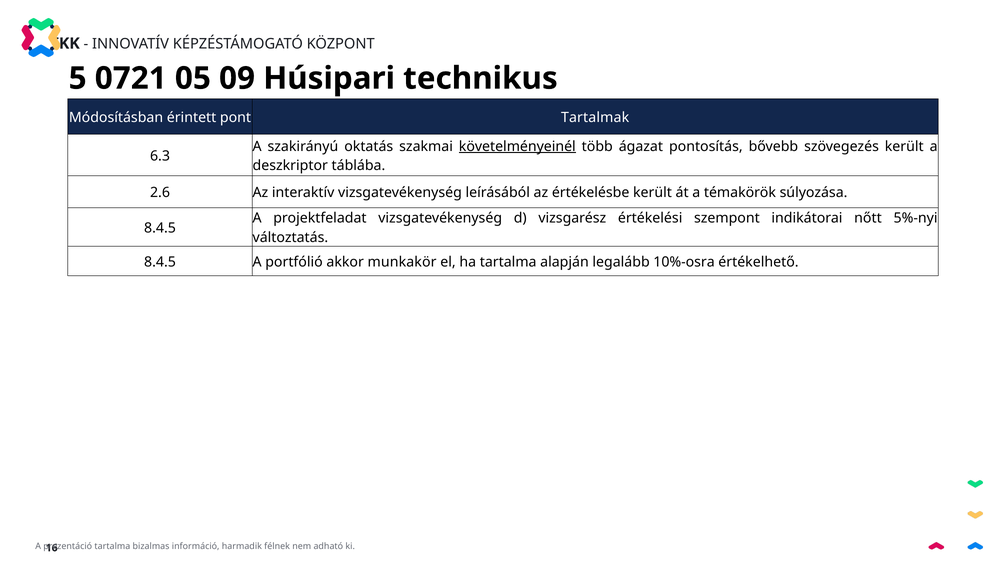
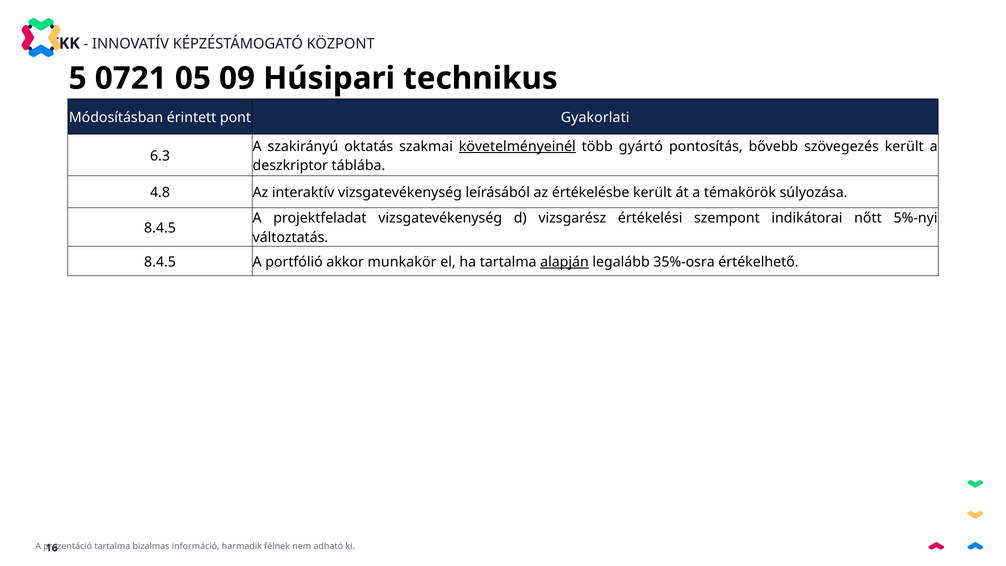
Tartalmak: Tartalmak -> Gyakorlati (595, 118)
ágazat: ágazat -> gyártó (641, 146)
2.6: 2.6 -> 4.8 (160, 193)
alapján underline: none -> present (565, 262)
10%-osra: 10%-osra -> 35%-osra (684, 262)
